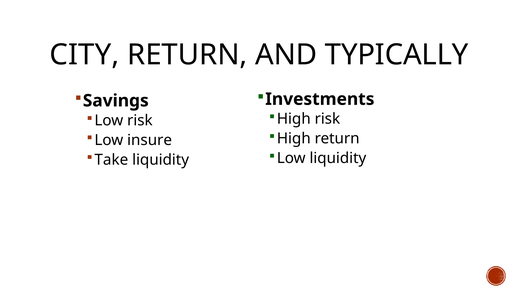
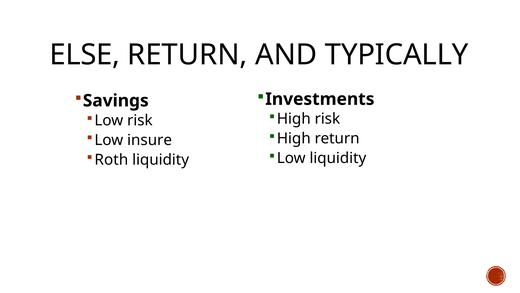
CITY: CITY -> ELSE (85, 55)
Take: Take -> Roth (111, 159)
